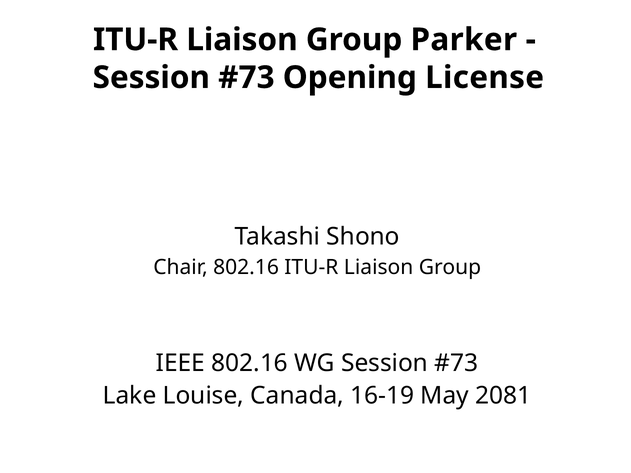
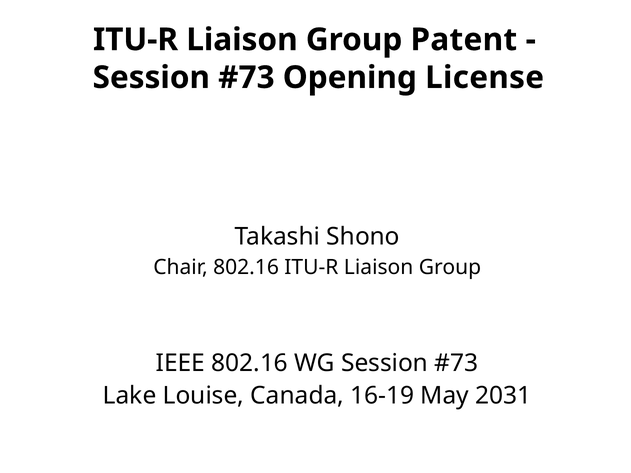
Parker: Parker -> Patent (464, 40)
2081: 2081 -> 2031 (503, 396)
